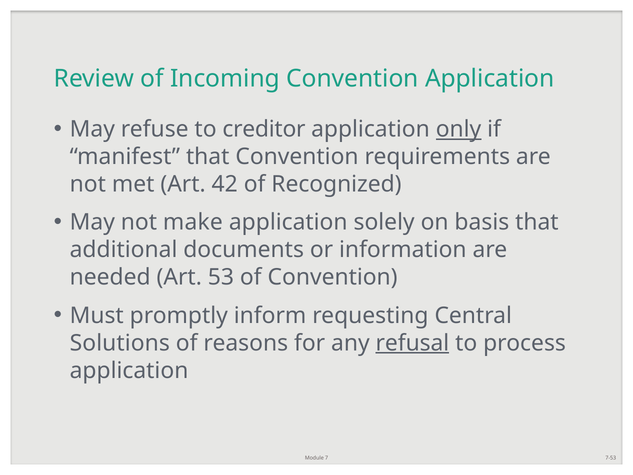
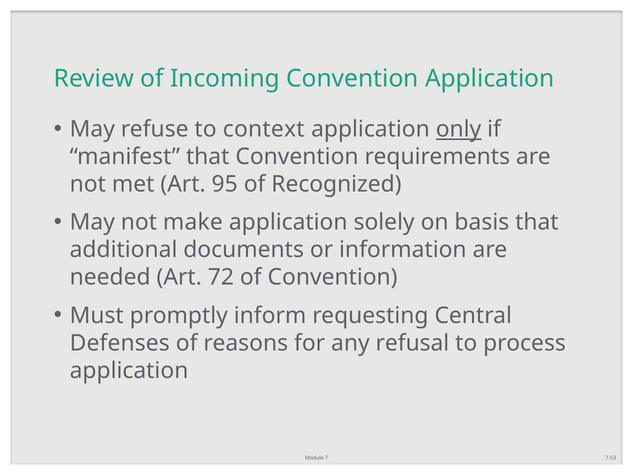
creditor: creditor -> context (264, 129)
42: 42 -> 95 (225, 184)
53: 53 -> 72 (221, 277)
Solutions: Solutions -> Defenses (120, 343)
refusal underline: present -> none (412, 343)
